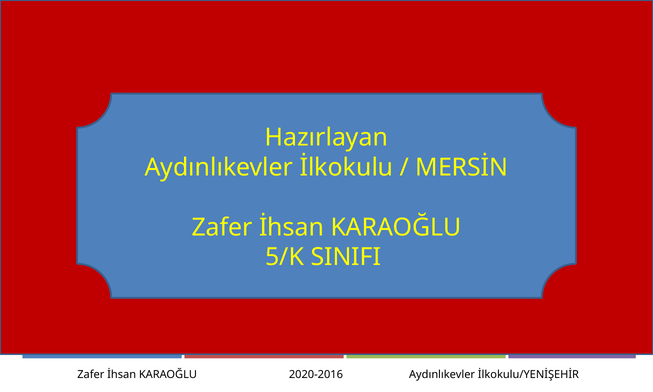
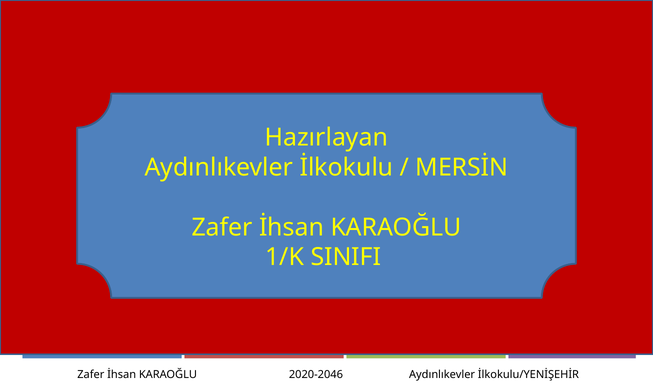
5/K: 5/K -> 1/K (285, 257)
2020-2016: 2020-2016 -> 2020-2046 (316, 374)
